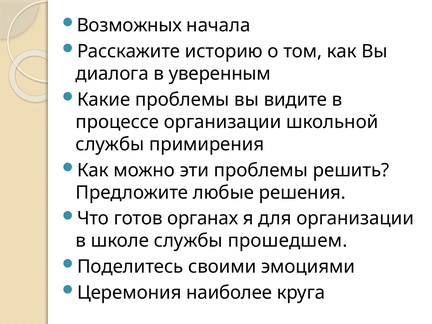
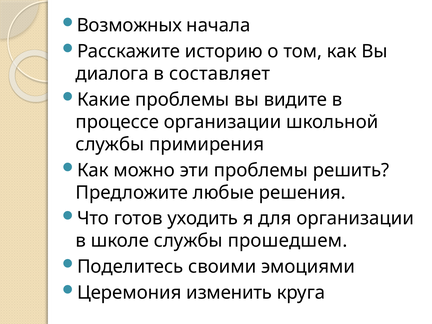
уверенным: уверенным -> составляет (220, 74)
органах: органах -> уходить (203, 218)
наиболее: наиболее -> изменить (229, 293)
